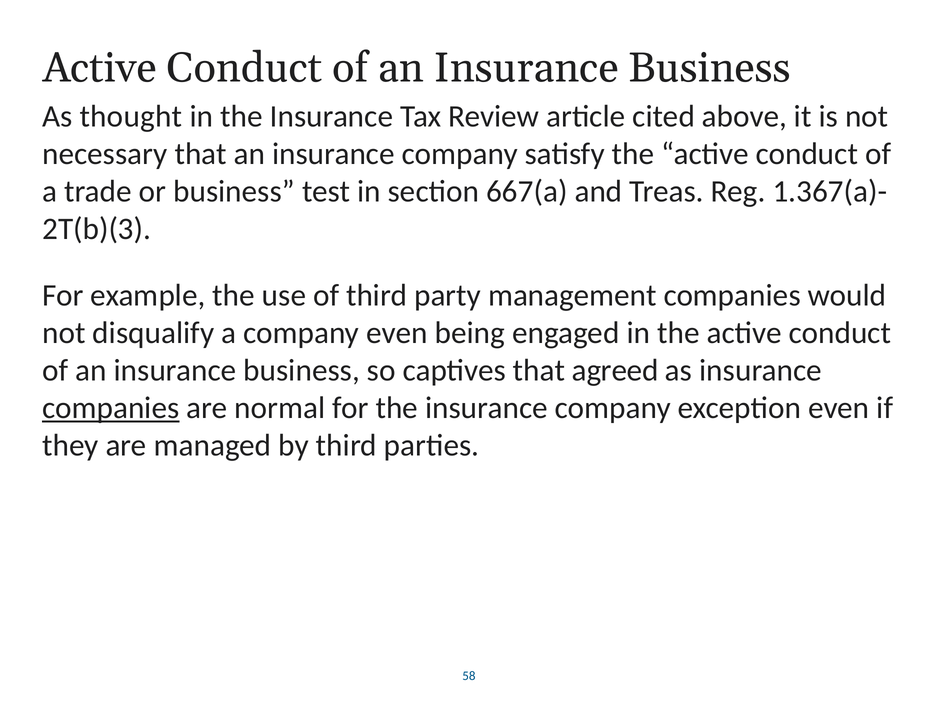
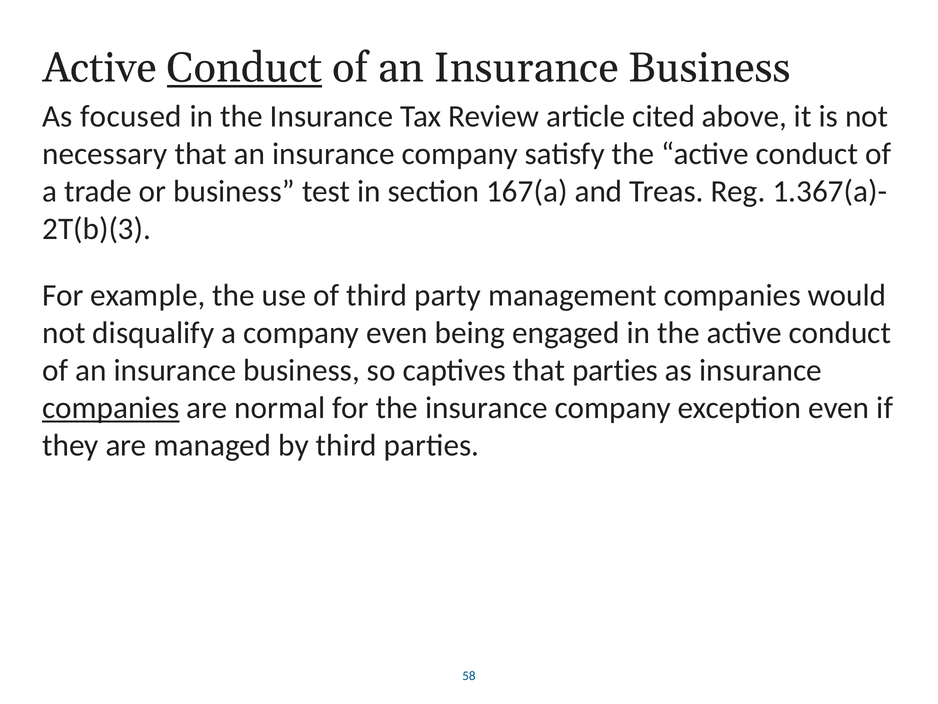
Conduct underline: none -> present (244, 68)
thought: thought -> focused (131, 116)
667(a: 667(a -> 167(a (527, 191)
that agreed: agreed -> parties (615, 370)
